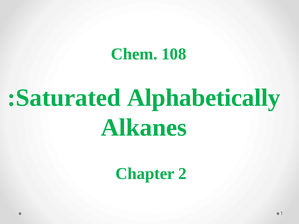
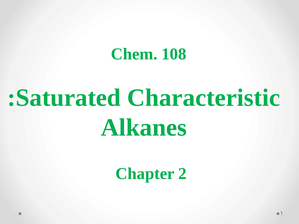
Alphabetically: Alphabetically -> Characteristic (204, 98)
